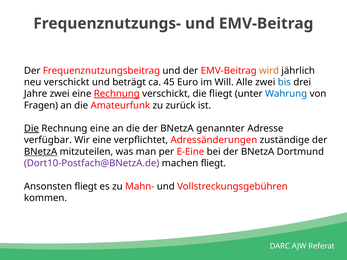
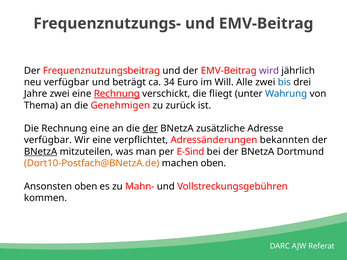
wird colour: orange -> purple (269, 71)
neu verschickt: verschickt -> verfügbar (67, 82)
45: 45 -> 34 (169, 82)
Fragen: Fragen -> Thema (41, 105)
Amateurfunk: Amateurfunk -> Genehmigen (120, 105)
Die underline: present -> none (31, 129)
der underline: none -> present (150, 129)
genannter: genannter -> zusätzliche (221, 129)
zuständige: zuständige -> bekannten (285, 140)
E-Eine: E-Eine -> E-Sind (190, 152)
Dort10-Postfach@BNetzA.de colour: purple -> orange (92, 163)
machen fliegt: fliegt -> oben (213, 163)
Ansonsten fliegt: fliegt -> oben (86, 187)
